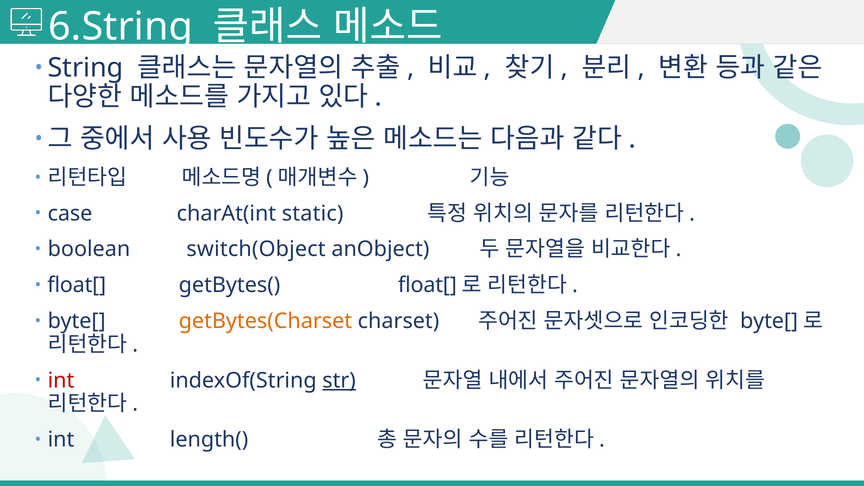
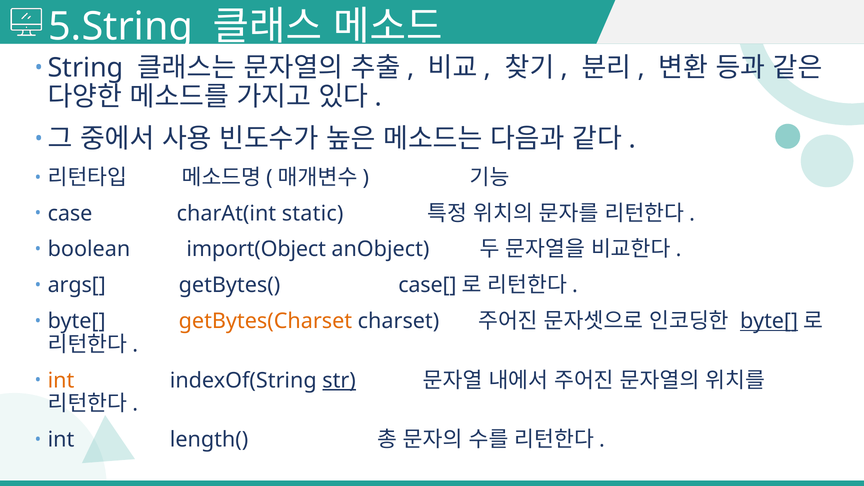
6.String: 6.String -> 5.String (121, 27)
switch(Object: switch(Object -> import(Object (256, 249)
float[: float[ -> args[ (77, 285)
getBytes( float[: float[ -> case[ (427, 285)
byte[ underline: none -> present (769, 321)
int colour: red -> orange (61, 380)
